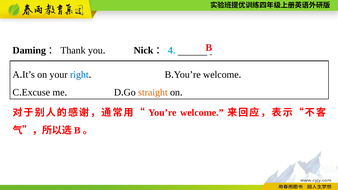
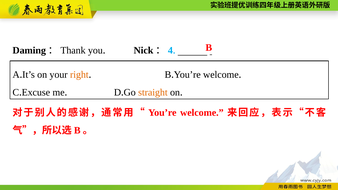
right colour: blue -> orange (79, 75)
